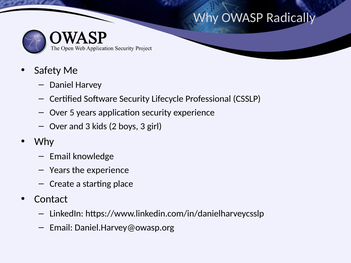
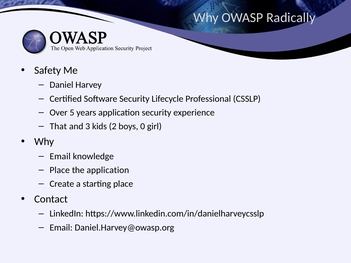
Over: Over -> That (58, 127)
boys 3: 3 -> 0 (143, 127)
Years: Years -> Place (60, 170)
the experience: experience -> application (108, 170)
